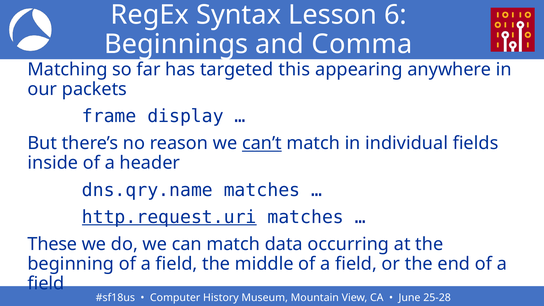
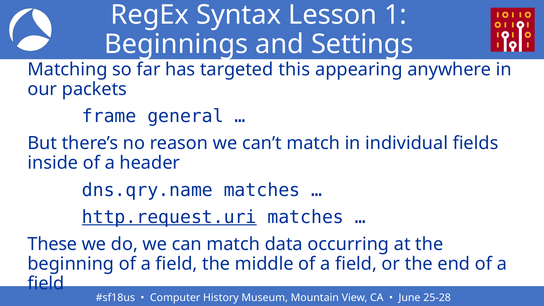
6: 6 -> 1 (395, 15)
Comma: Comma -> Settings (362, 44)
display: display -> general (186, 116)
can’t underline: present -> none (262, 143)
